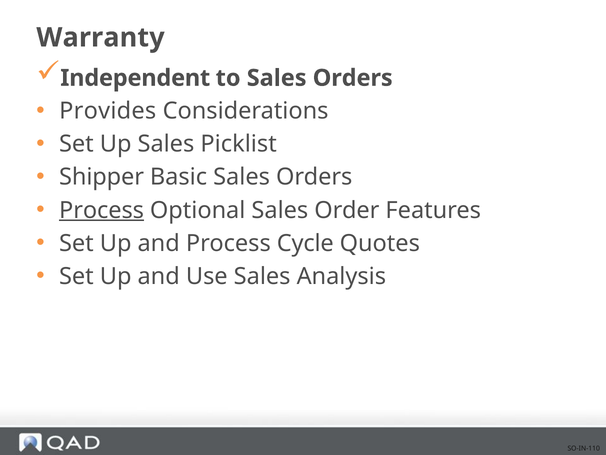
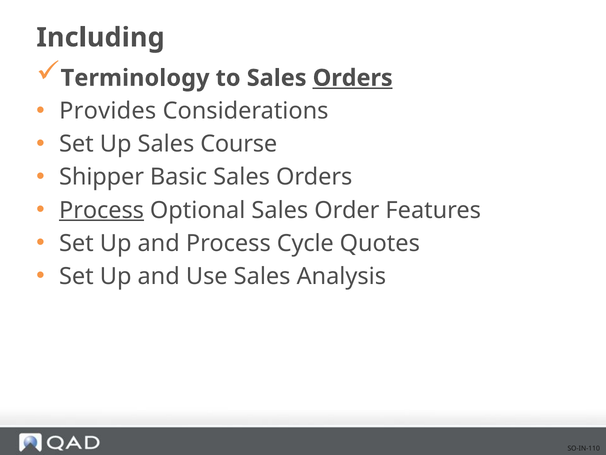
Warranty: Warranty -> Including (101, 37)
Independent: Independent -> Terminology (135, 78)
Orders underline: none -> present (353, 78)
Picklist: Picklist -> Course (239, 144)
